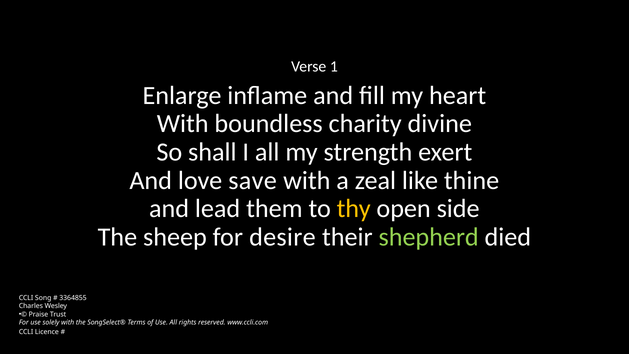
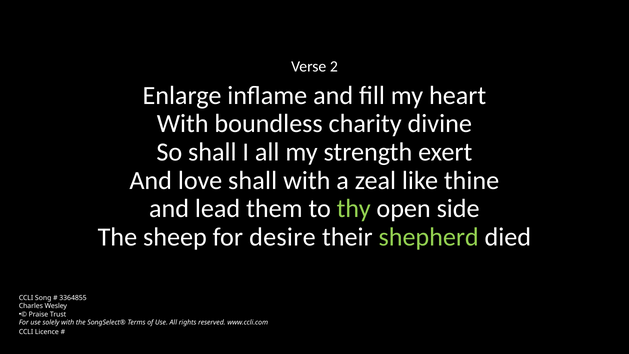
1: 1 -> 2 (334, 66)
love save: save -> shall (253, 180)
thy colour: yellow -> light green (354, 209)
